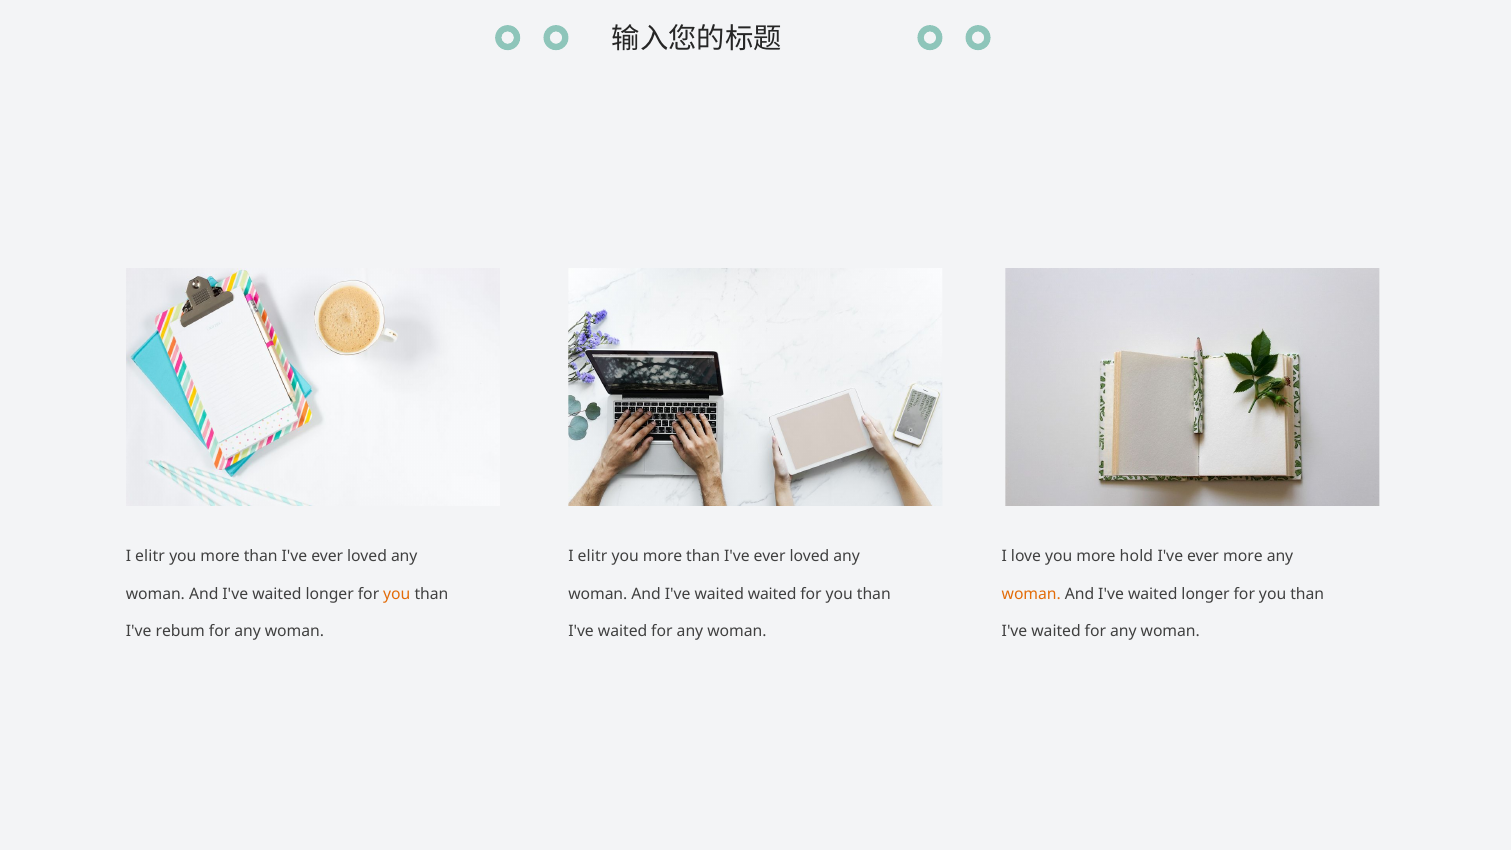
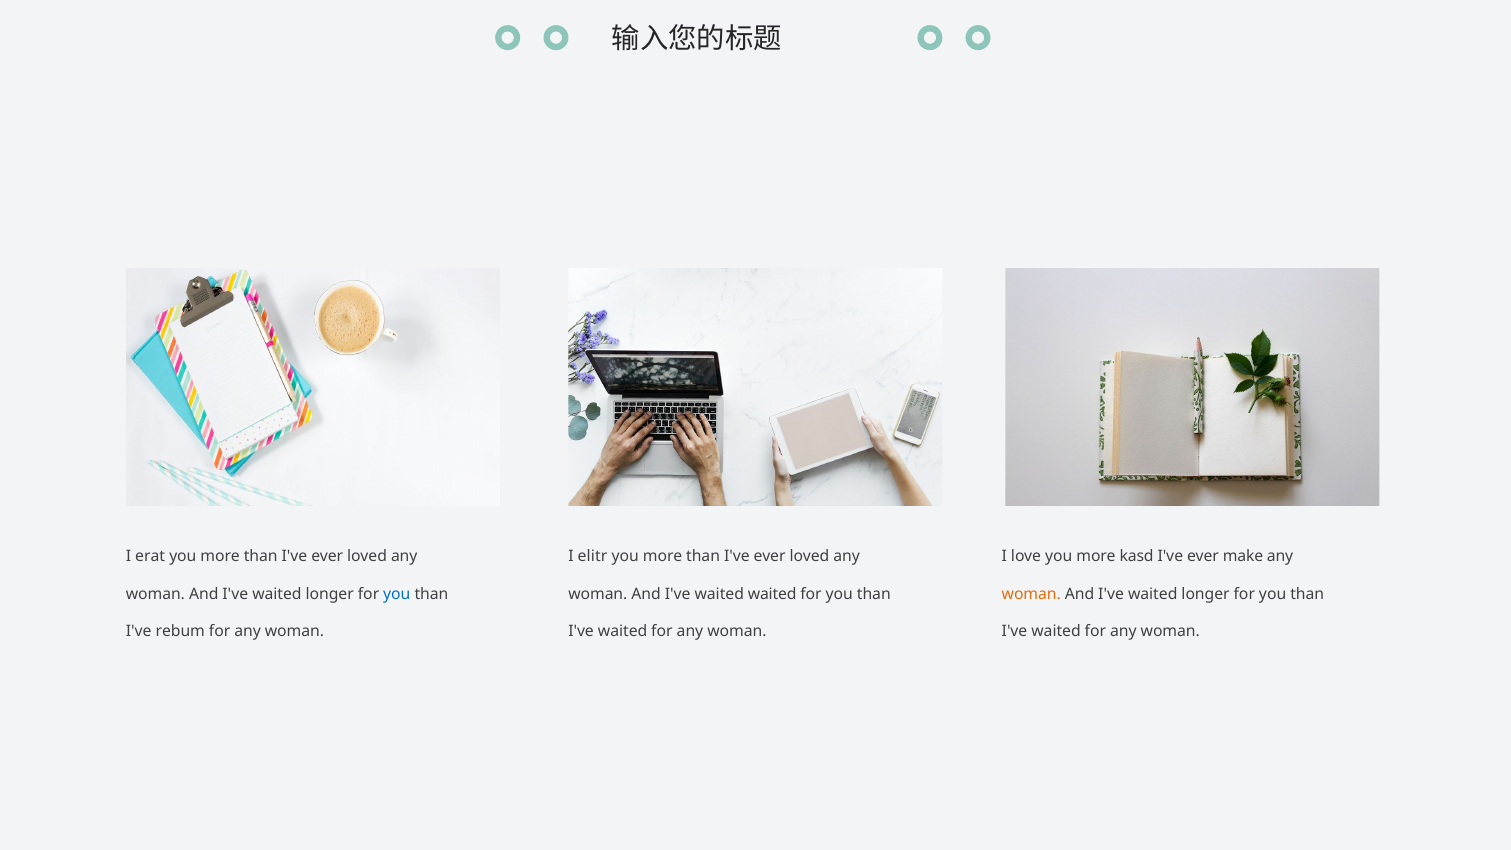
elitr: elitr -> erat (150, 556)
hold: hold -> kasd (1137, 556)
ever more: more -> make (1243, 556)
you colour: orange -> blue (397, 594)
